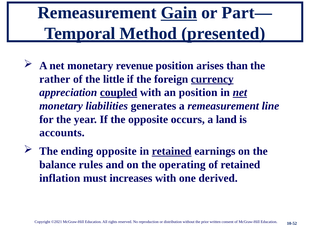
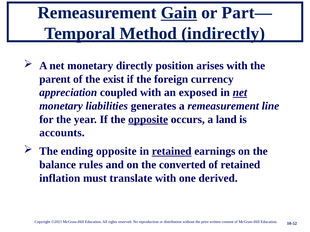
presented: presented -> indirectly (223, 33)
revenue: revenue -> directly (134, 66)
arises than: than -> with (237, 66)
rather: rather -> parent (55, 79)
little: little -> exist (114, 79)
currency underline: present -> none (212, 79)
coupled underline: present -> none (119, 93)
an position: position -> exposed (198, 93)
opposite underline: none -> present (148, 120)
operating: operating -> converted (182, 165)
increases: increases -> translate (131, 178)
